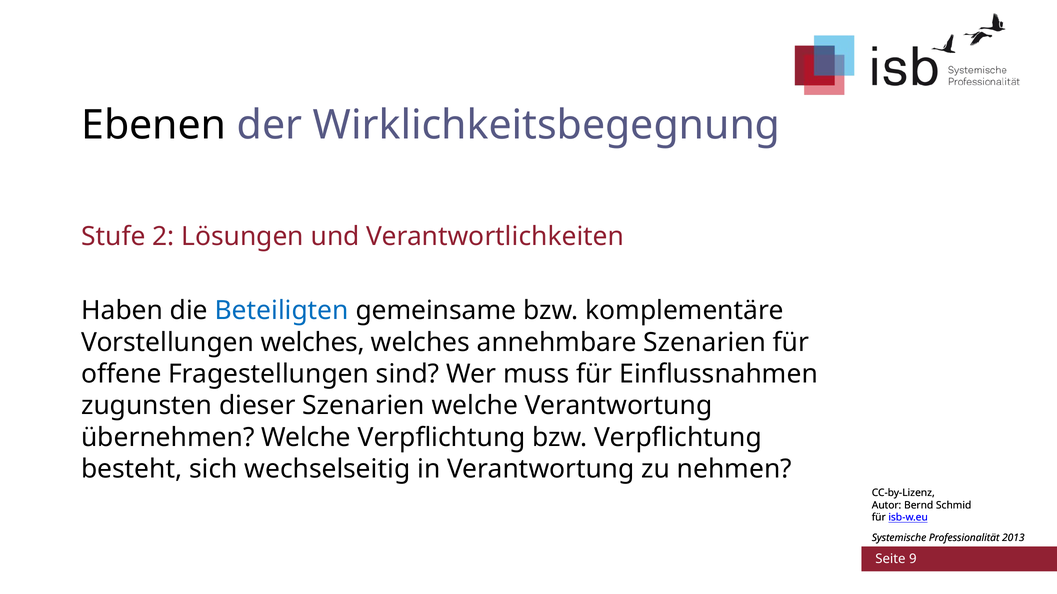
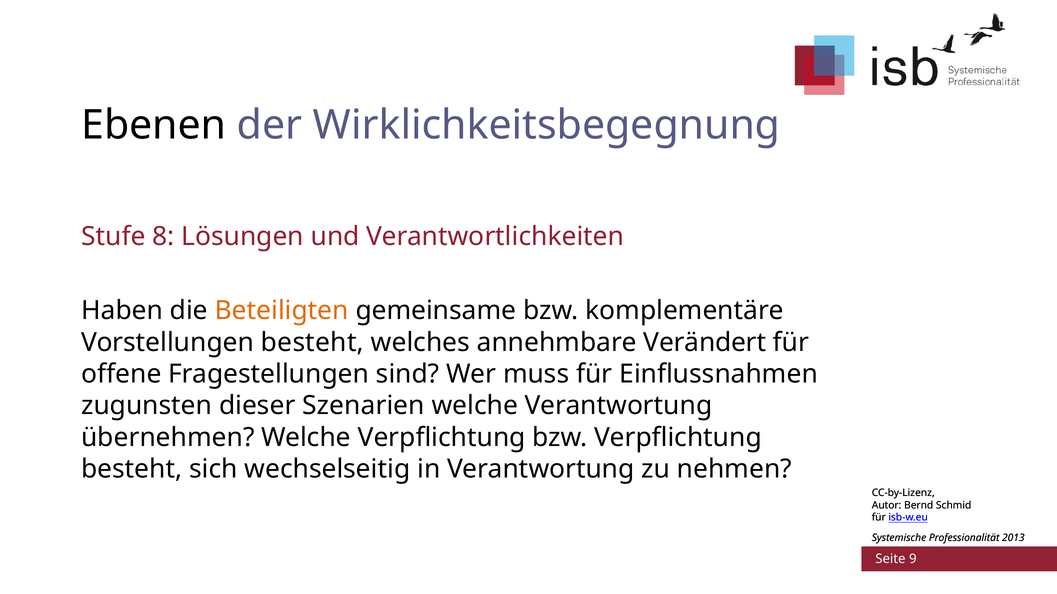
2: 2 -> 8 (163, 237)
Beteiligten colour: blue -> orange (282, 311)
Vorstellungen welches: welches -> besteht (312, 343)
annehmbare Szenarien: Szenarien -> Verändert (705, 343)
